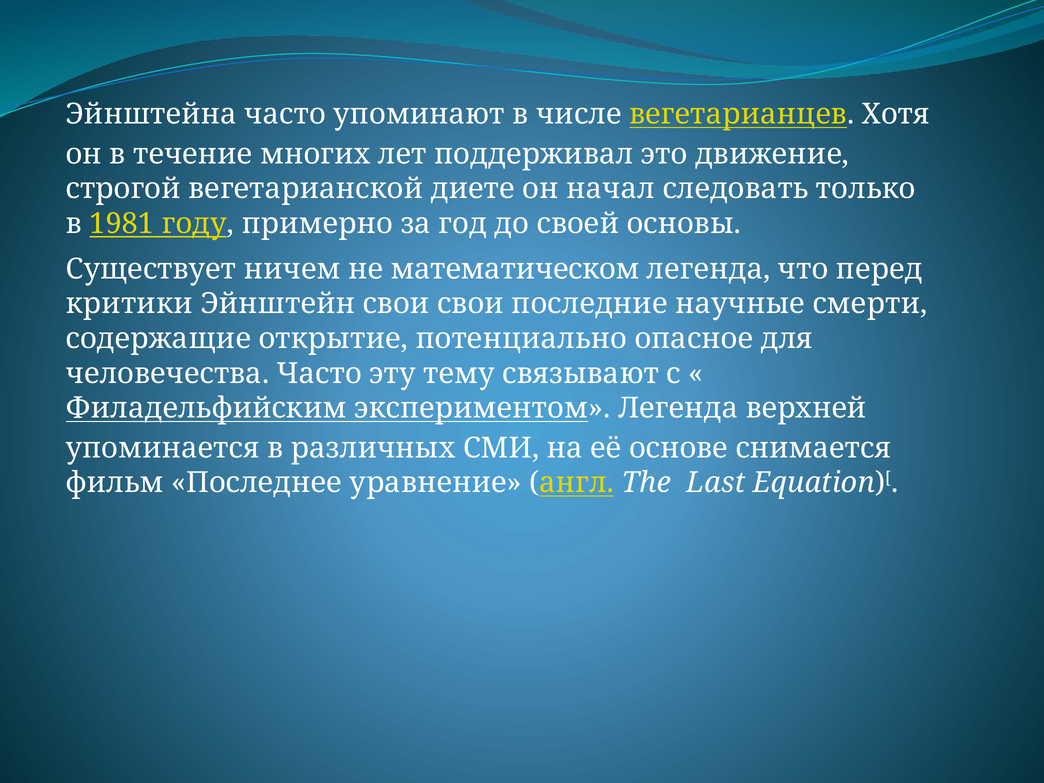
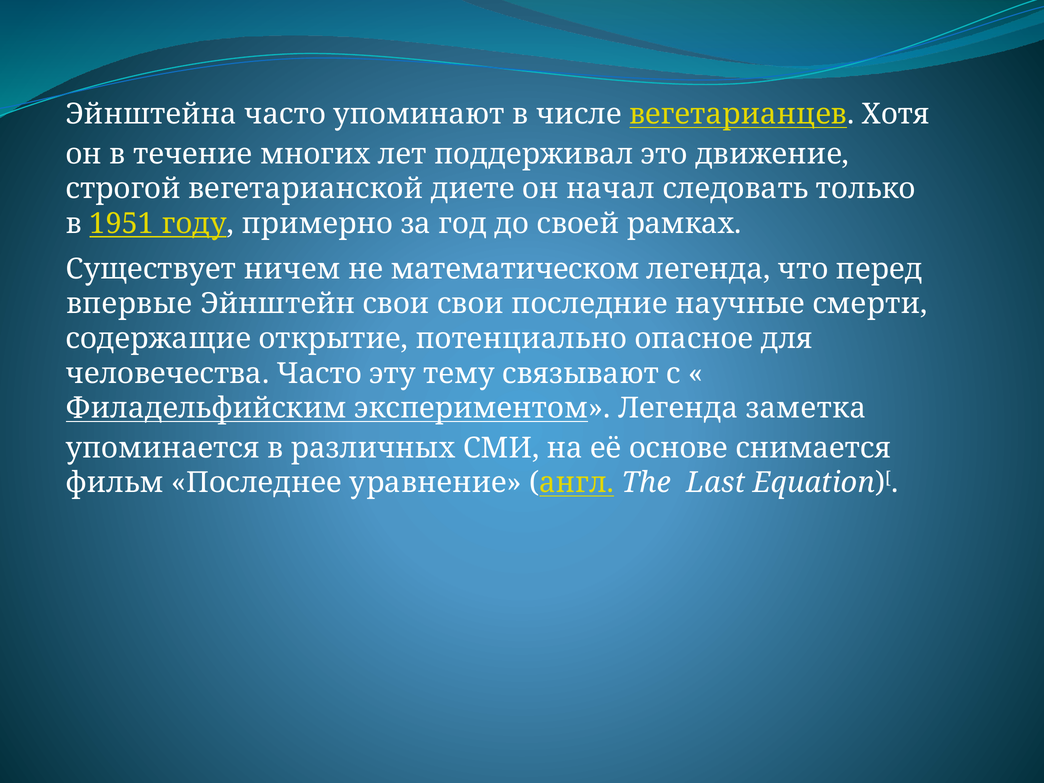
1981: 1981 -> 1951 (122, 224)
основы: основы -> рамках (684, 224)
критики: критики -> впервые (129, 304)
верхней: верхней -> заметка (806, 408)
